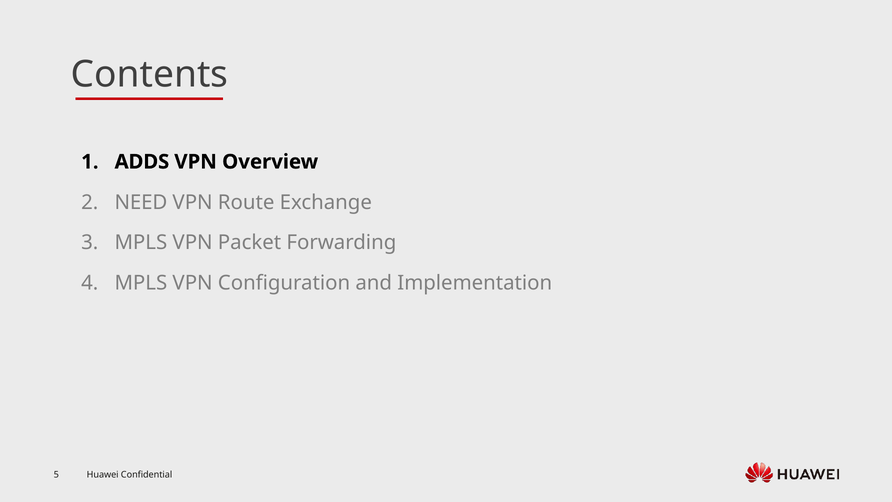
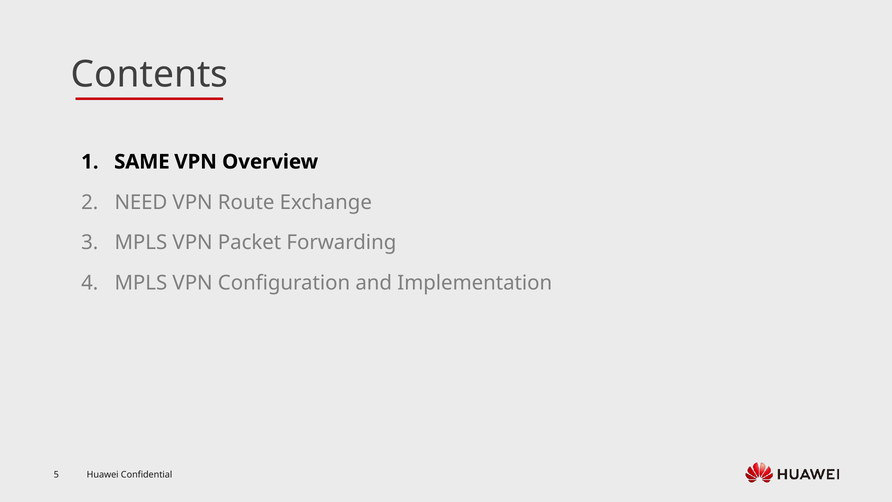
ADDS: ADDS -> SAME (142, 162)
